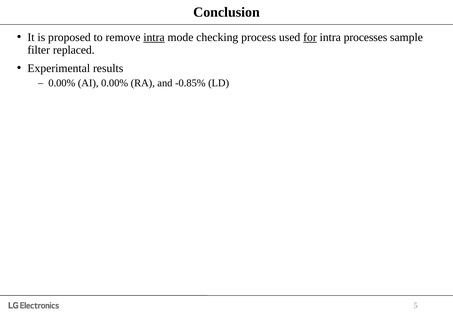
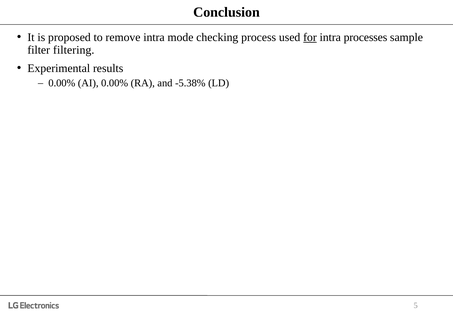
intra underline: present -> none (154, 37)
replaced: replaced -> filtering (74, 50)
-0.85%: -0.85% -> -5.38% (190, 83)
